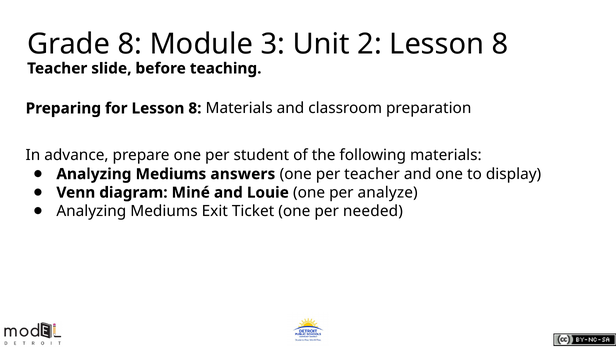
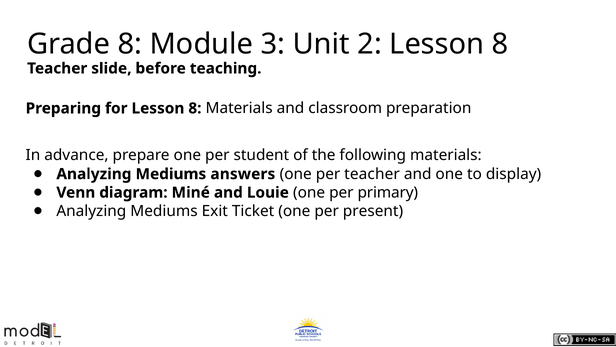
analyze: analyze -> primary (388, 192)
needed: needed -> present (373, 211)
